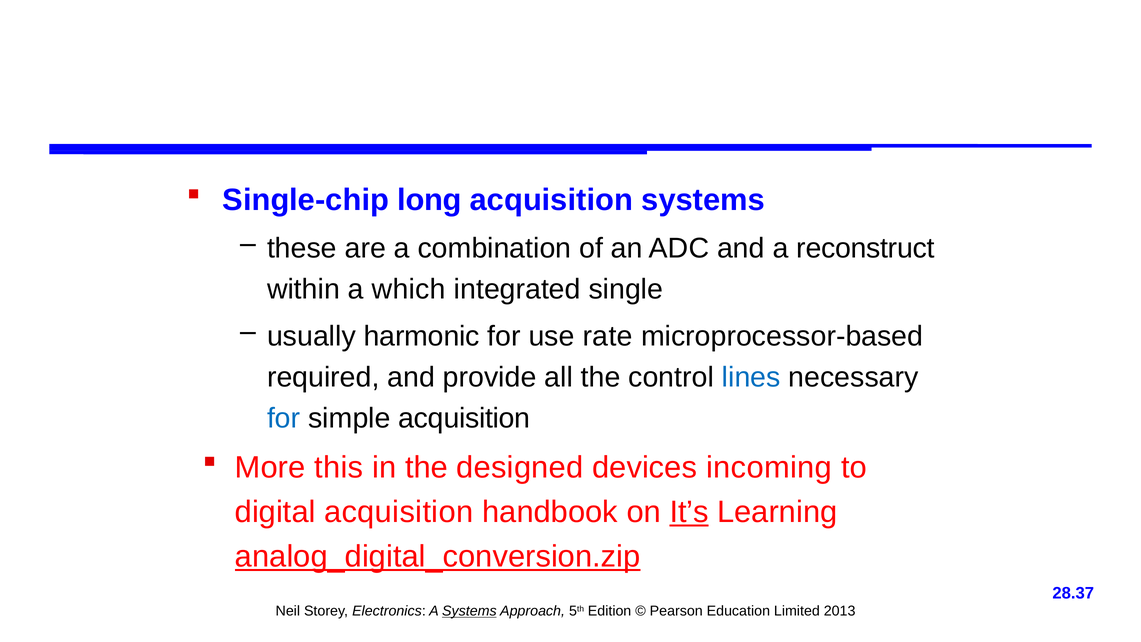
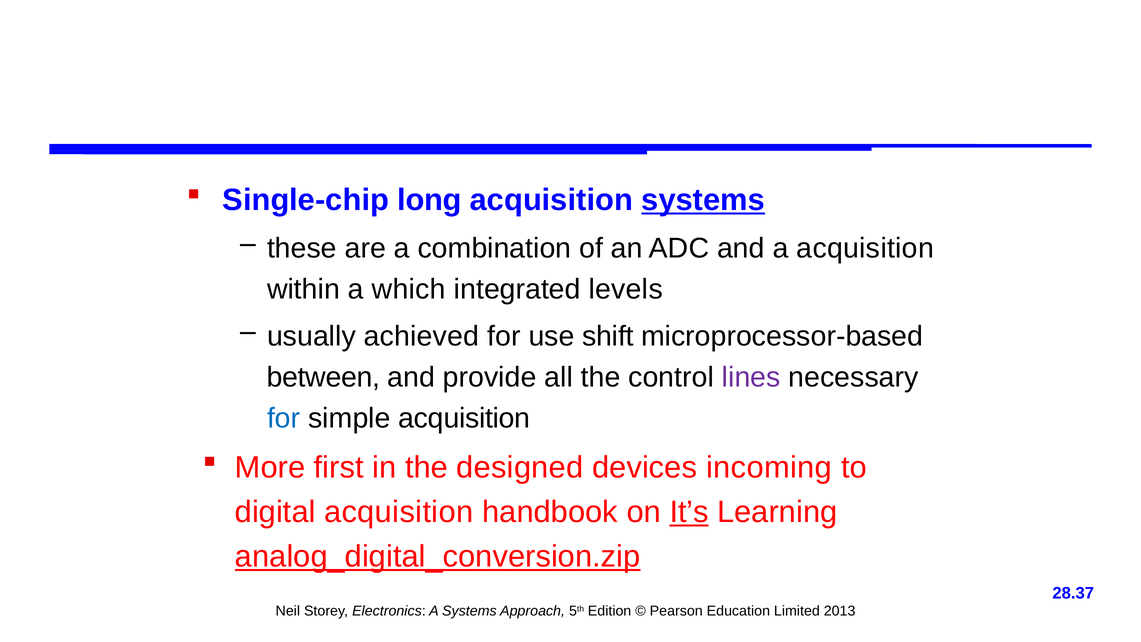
systems underline: none -> present (703, 200)
a reconstruct: reconstruct -> acquisition (865, 248)
single: single -> levels (626, 289)
harmonic: harmonic -> achieved (422, 336)
rate: rate -> shift (608, 336)
required: required -> between (323, 377)
lines colour: blue -> purple (751, 377)
this: this -> first (339, 468)
Systems underline: present -> none (469, 611)
